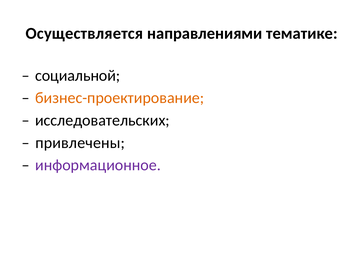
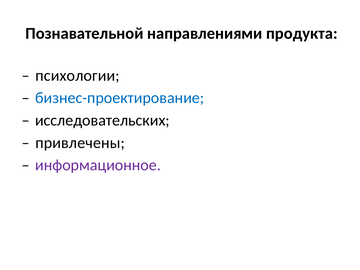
Осуществляется: Осуществляется -> Познавательной (84, 33)
тематике: тематике -> продукта (302, 33)
социальной: социальной -> психологии (78, 76)
бизнес-проектирование colour: orange -> blue (120, 98)
